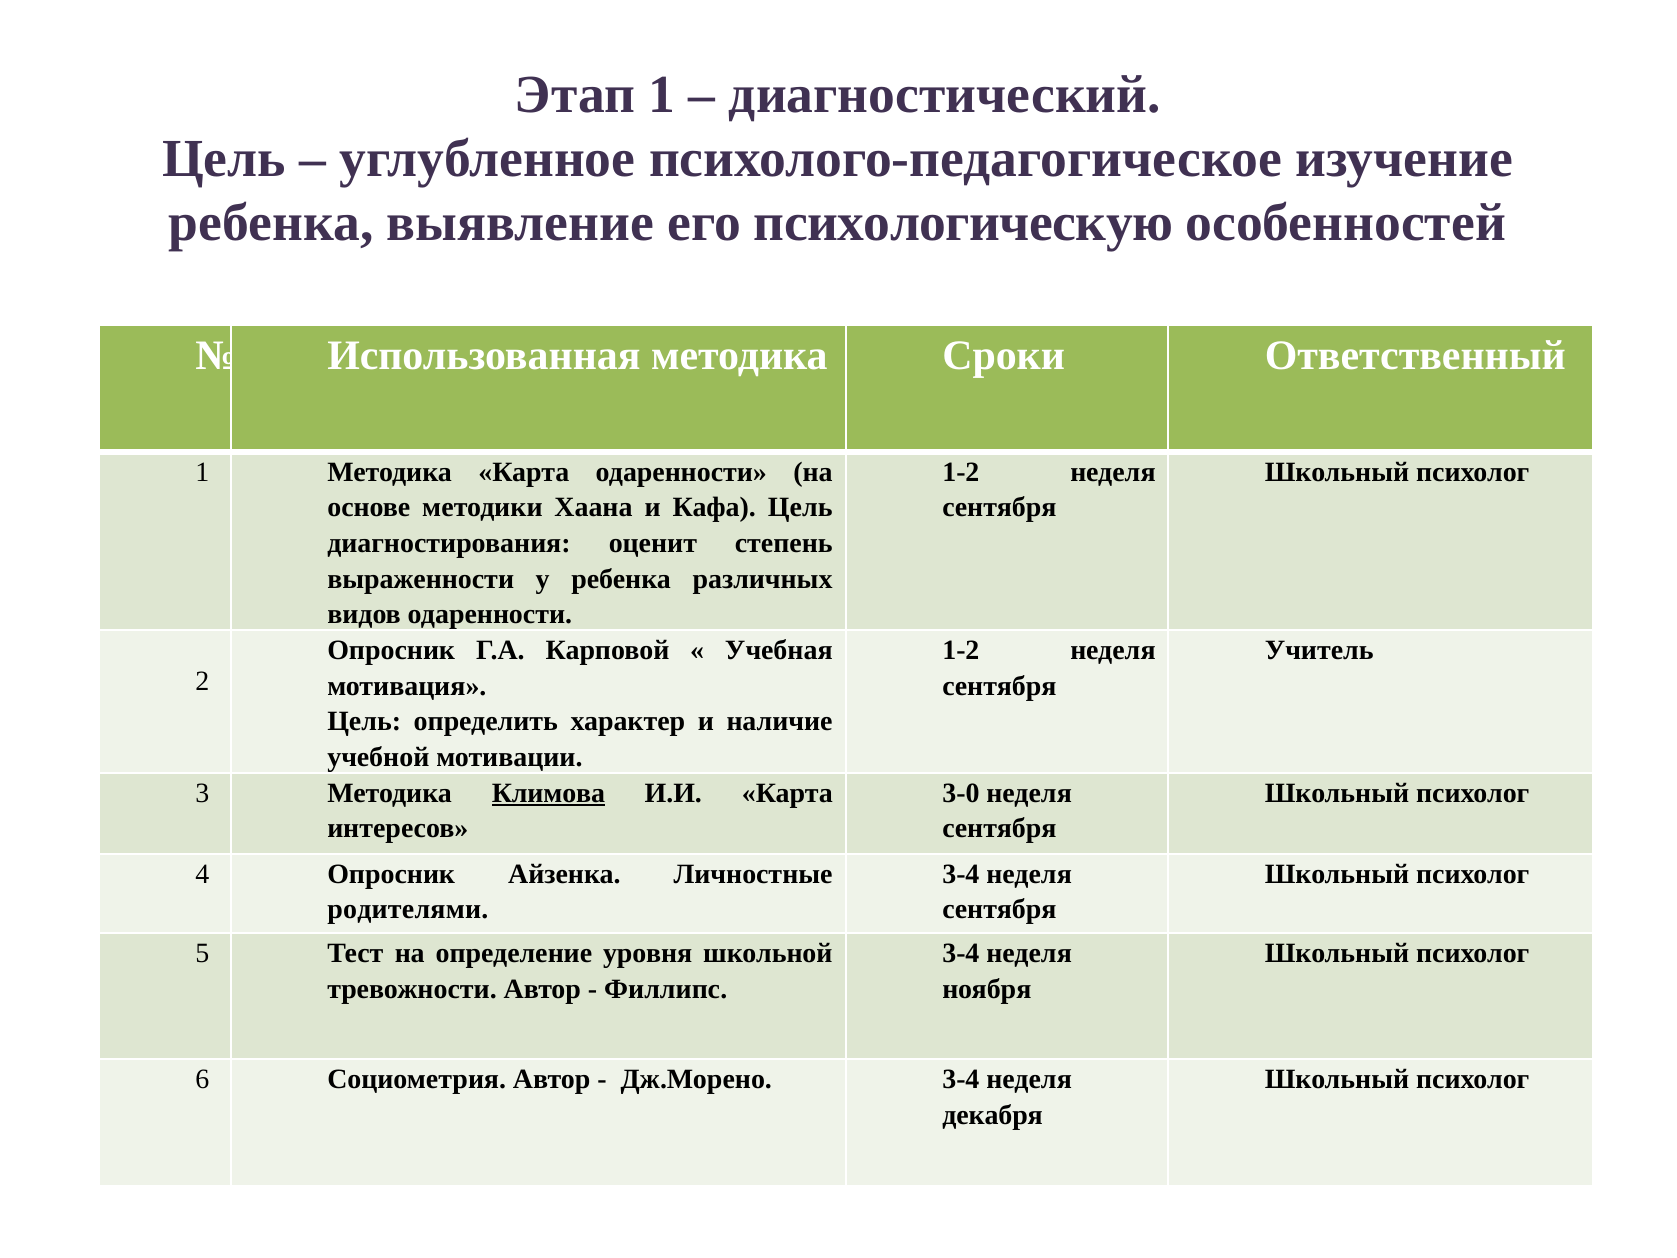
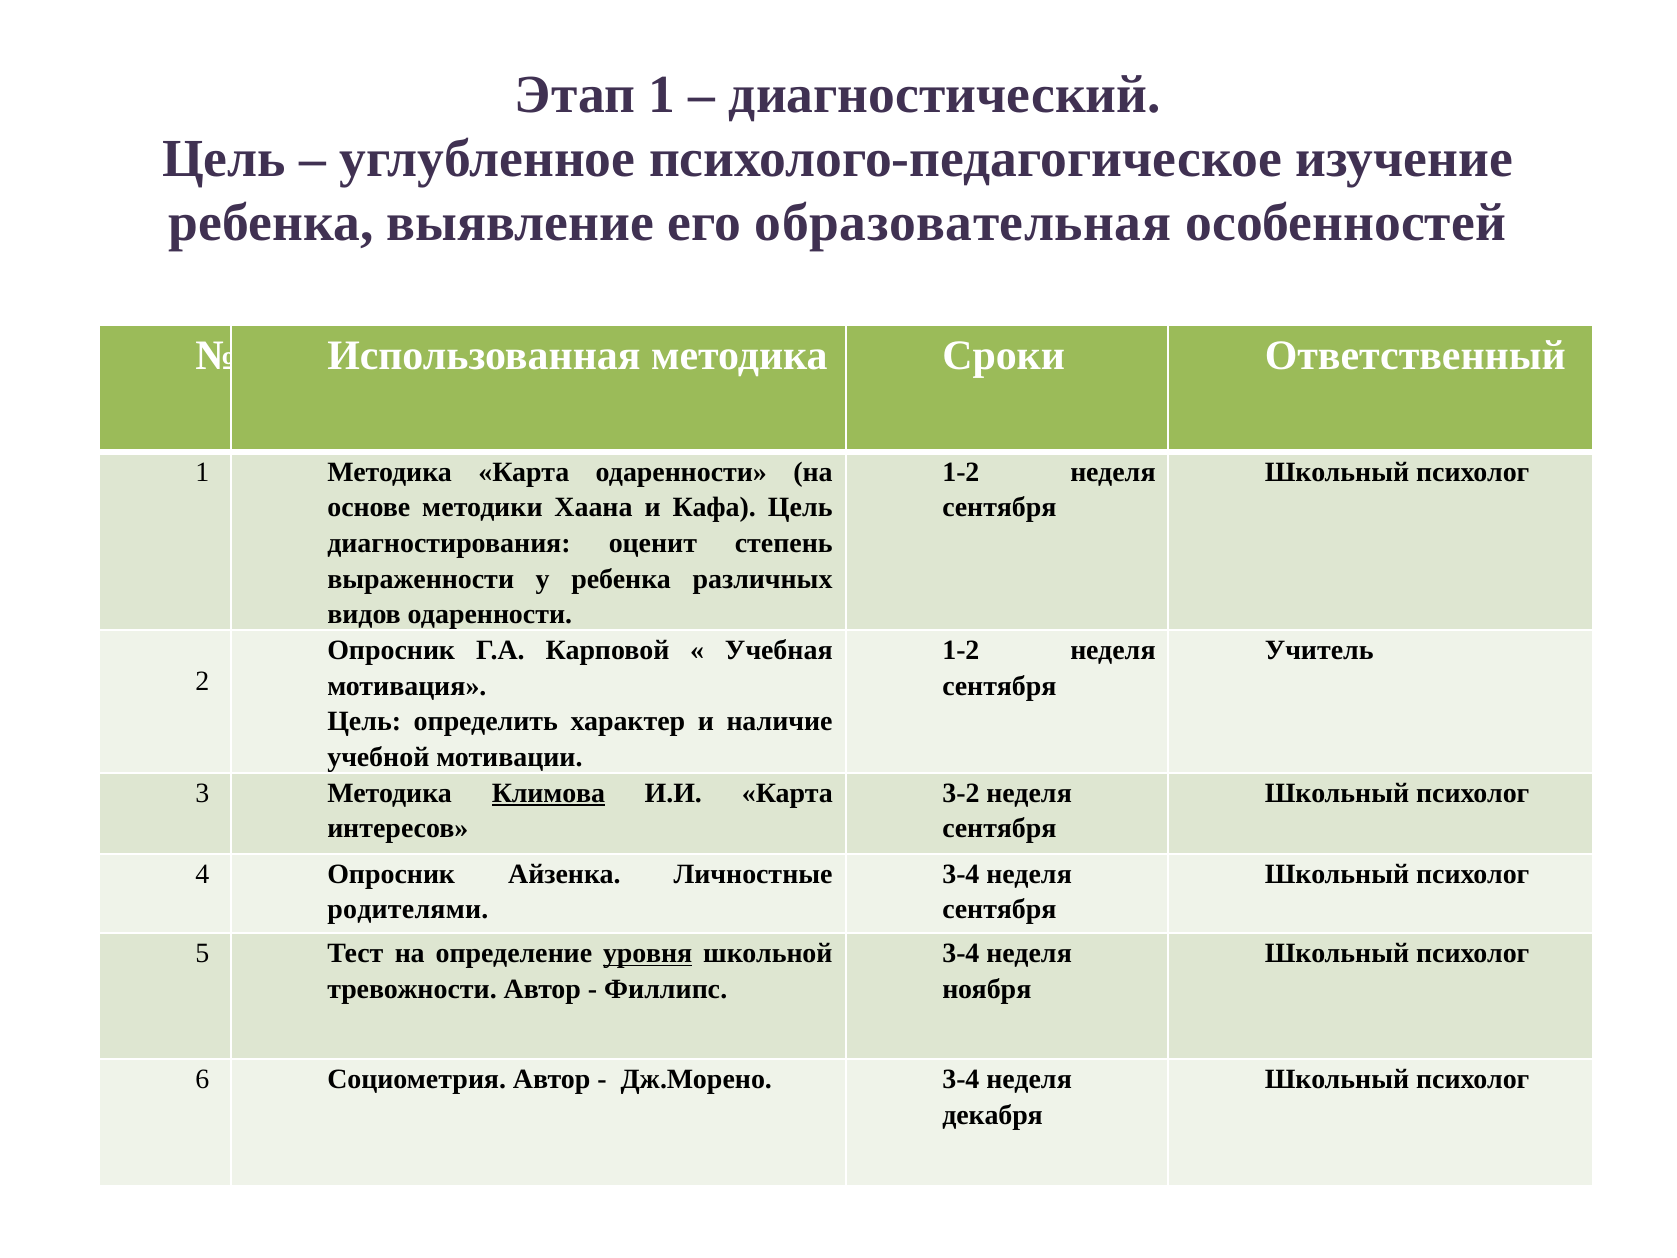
психологическую: психологическую -> образовательная (963, 223)
3-0: 3-0 -> 3-2 (961, 793)
уровня underline: none -> present (648, 953)
